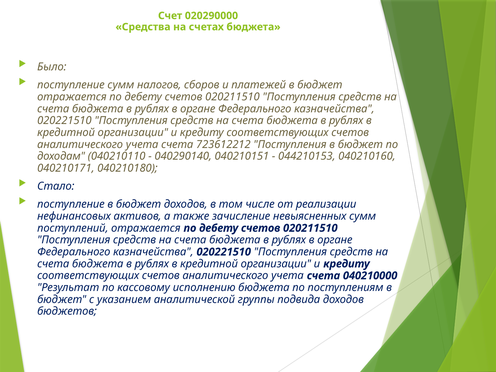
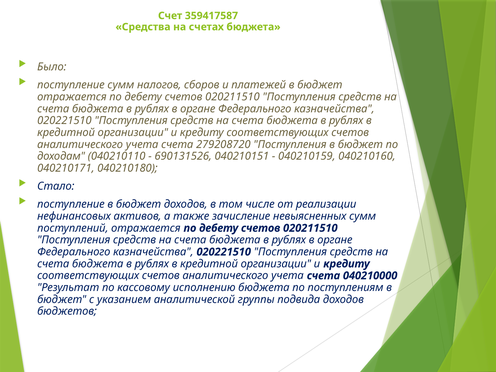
020290000: 020290000 -> 359417587 (211, 16)
723612212: 723612212 -> 279208720 (223, 144)
040290140: 040290140 -> 690131526 (183, 156)
044210153: 044210153 -> 040210159 (307, 156)
